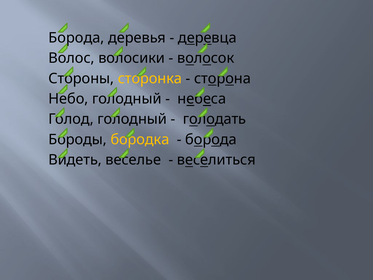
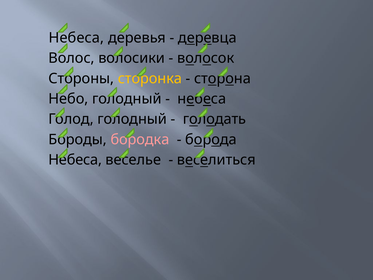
Борода: Борода -> Небеса (76, 38)
бородка colour: yellow -> pink (140, 139)
Видеть: Видеть -> Небеса (75, 160)
